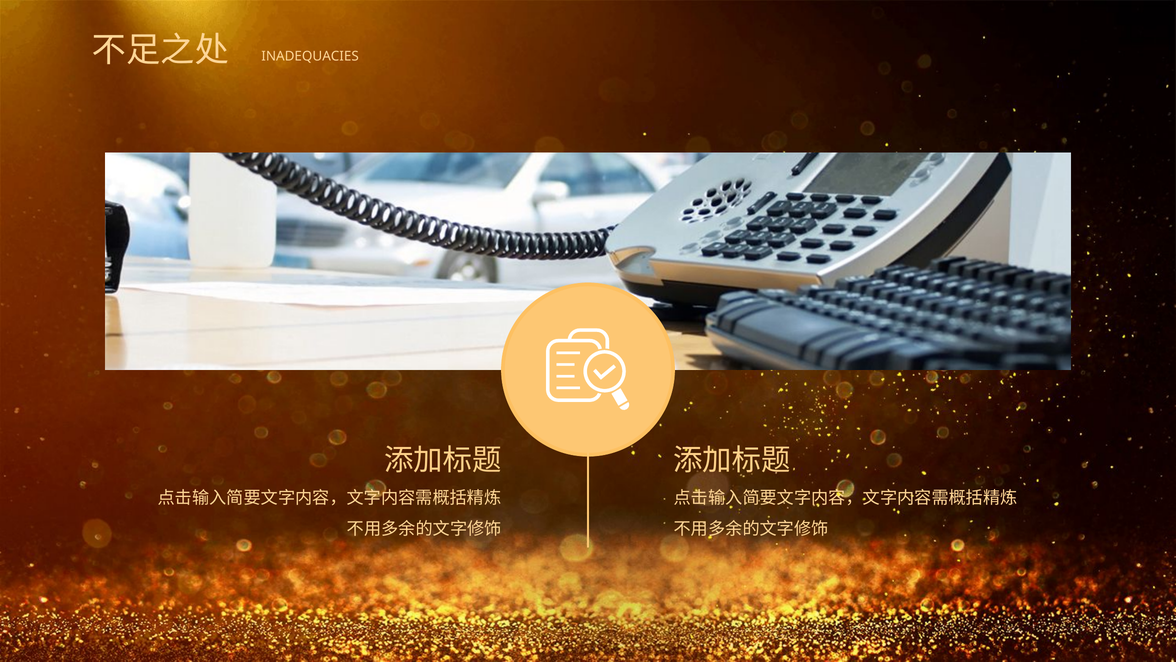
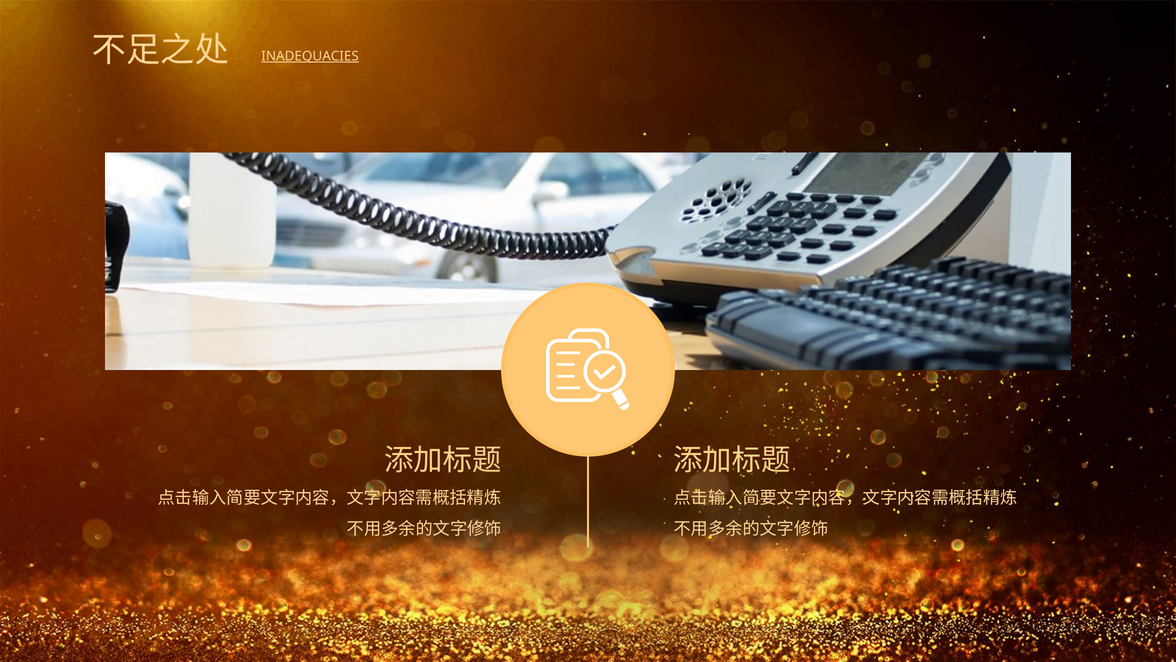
INADEQUACIES underline: none -> present (310, 56)
